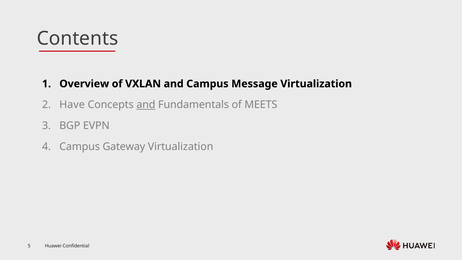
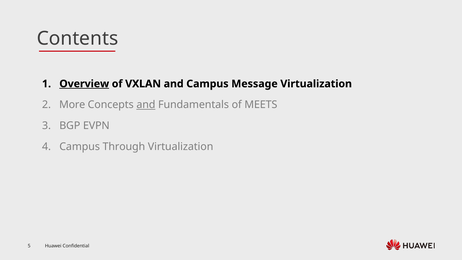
Overview underline: none -> present (84, 84)
Have: Have -> More (72, 105)
Gateway: Gateway -> Through (124, 147)
